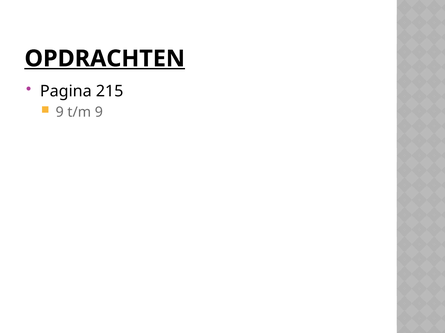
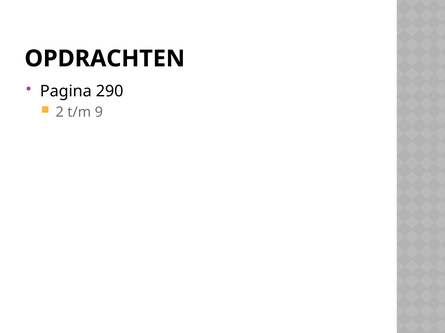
OPDRACHTEN underline: present -> none (105, 59)
215: 215 -> 290 (110, 91)
9: 9 -> 2 (60, 112)
